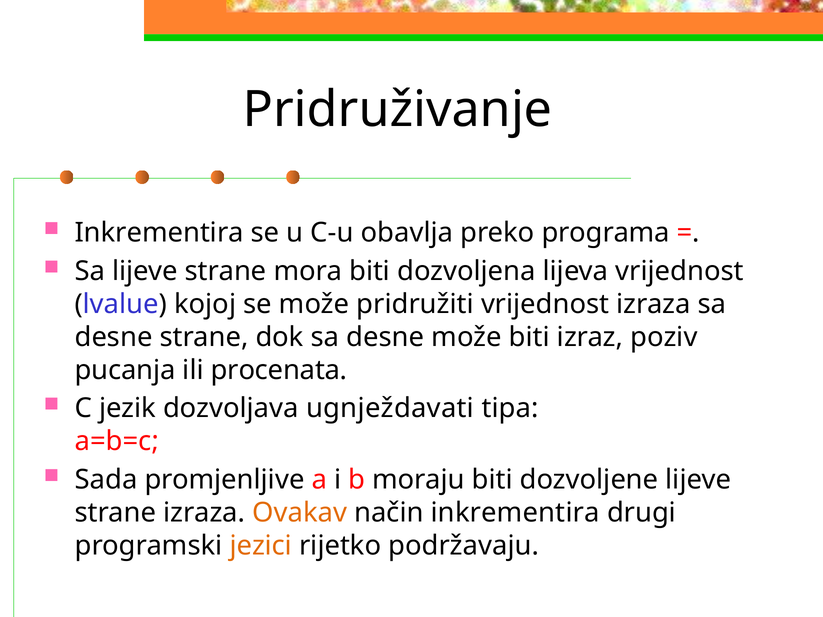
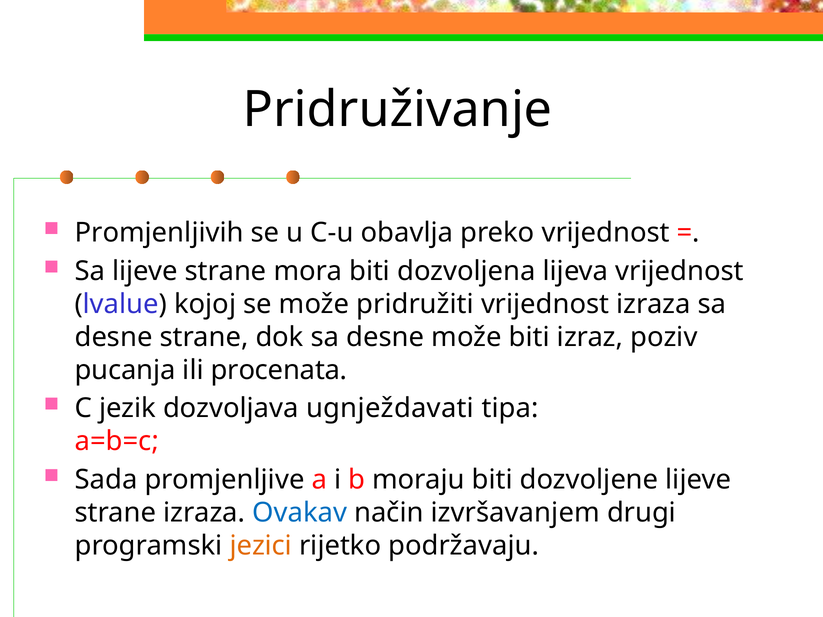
Inkrementira: Inkrementira -> Promjenljivih (159, 233)
preko programa: programa -> vrijednost (606, 233)
Ovakav colour: orange -> blue (300, 513)
način inkrementira: inkrementira -> izvršavanjem (515, 513)
